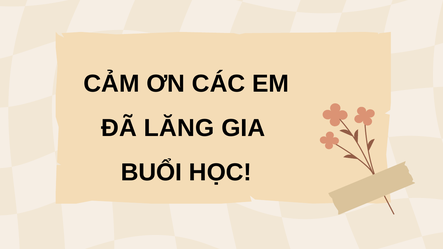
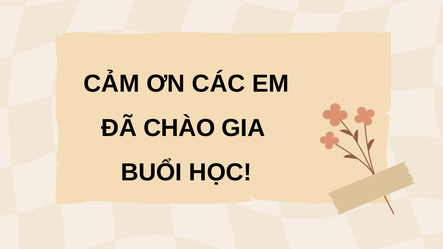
LĂNG: LĂNG -> CHÀO (179, 128)
